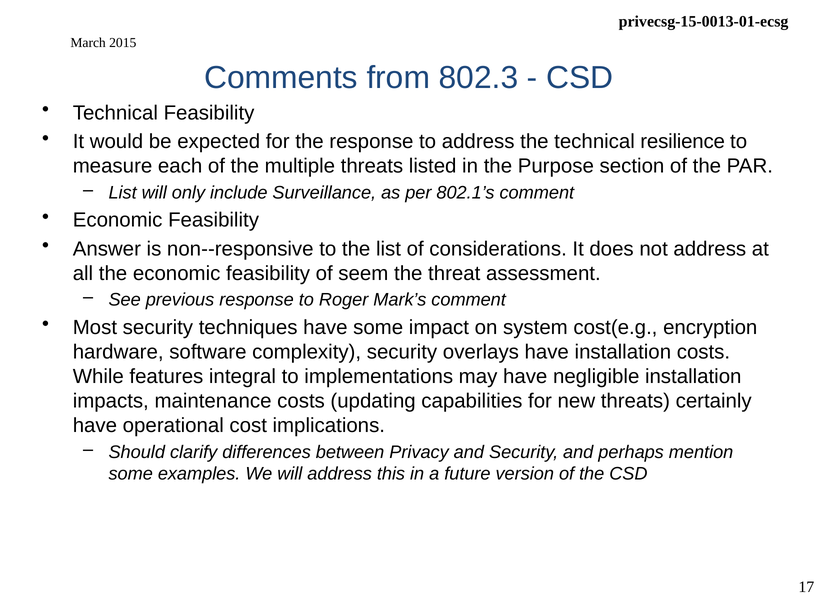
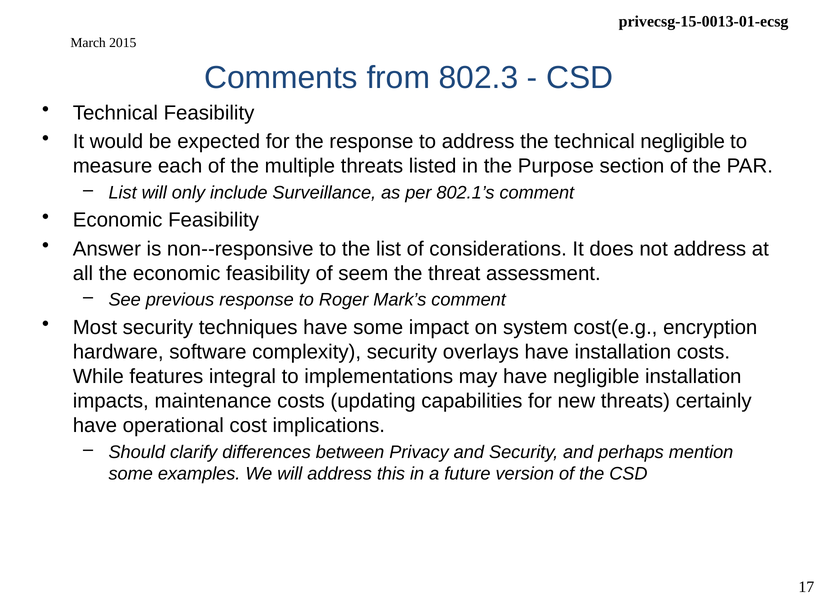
technical resilience: resilience -> negligible (683, 142)
